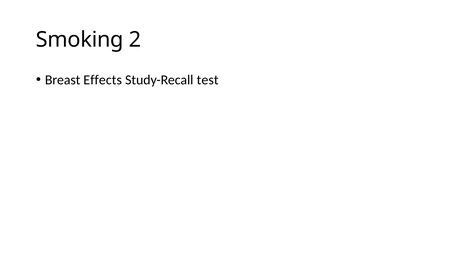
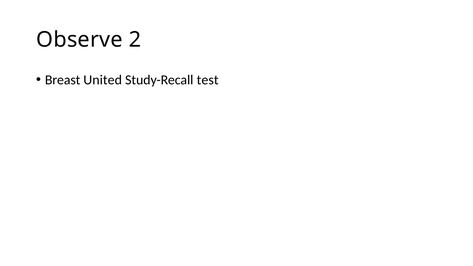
Smoking: Smoking -> Observe (79, 40)
Effects: Effects -> United (103, 80)
